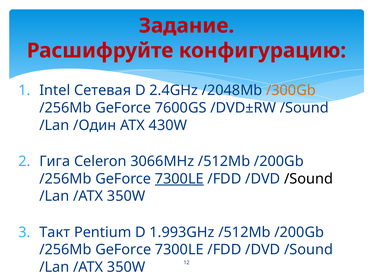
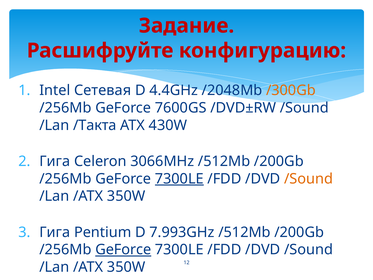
2.4GHz: 2.4GHz -> 4.4GHz (174, 90)
/Один: /Один -> /Такта (95, 125)
/Sound colour: black -> orange (309, 179)
Такт: Такт -> Гига (55, 232)
1.993GHz: 1.993GHz -> 7.993GHz (182, 232)
GeForce underline: none -> present (123, 249)
